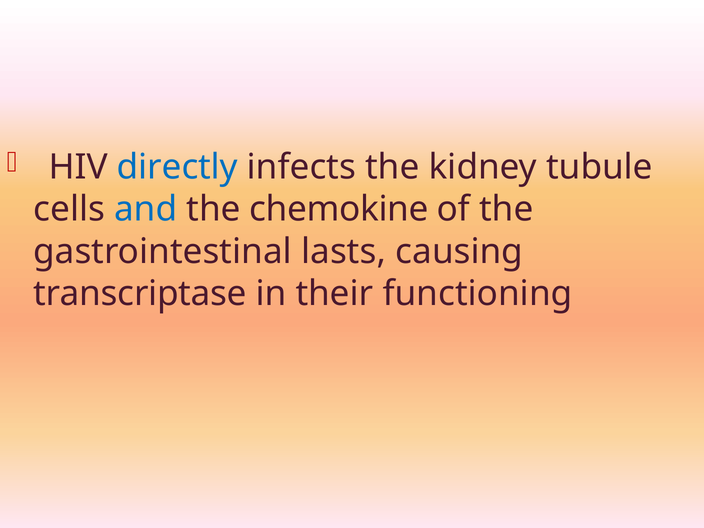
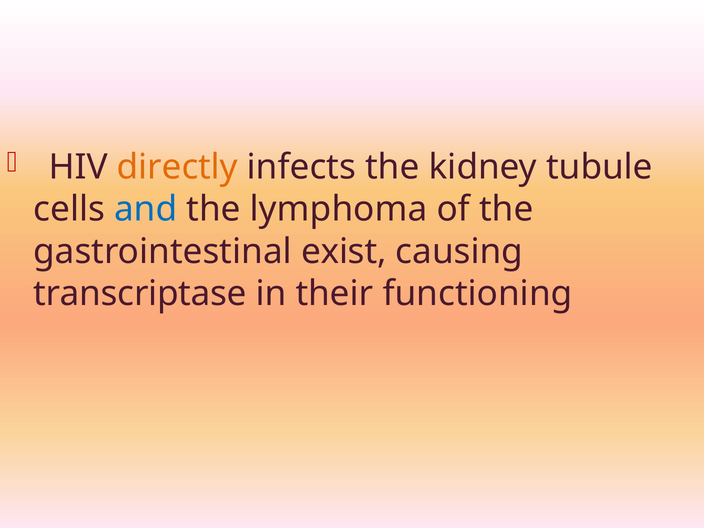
directly colour: blue -> orange (177, 167)
chemokine: chemokine -> lymphoma (339, 209)
lasts: lasts -> exist (344, 252)
